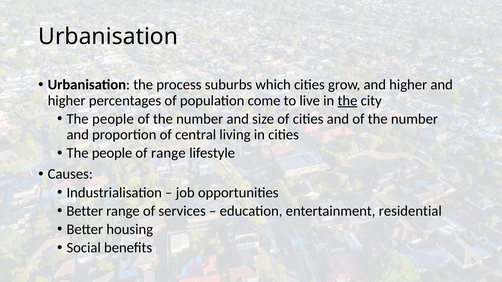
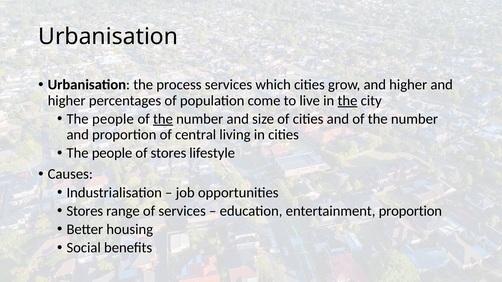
process suburbs: suburbs -> services (228, 85)
the underline: none -> present (163, 119)
of range: range -> stores (169, 153)
Better: Better -> Stores (85, 211)
entertainment residential: residential -> proportion (410, 211)
